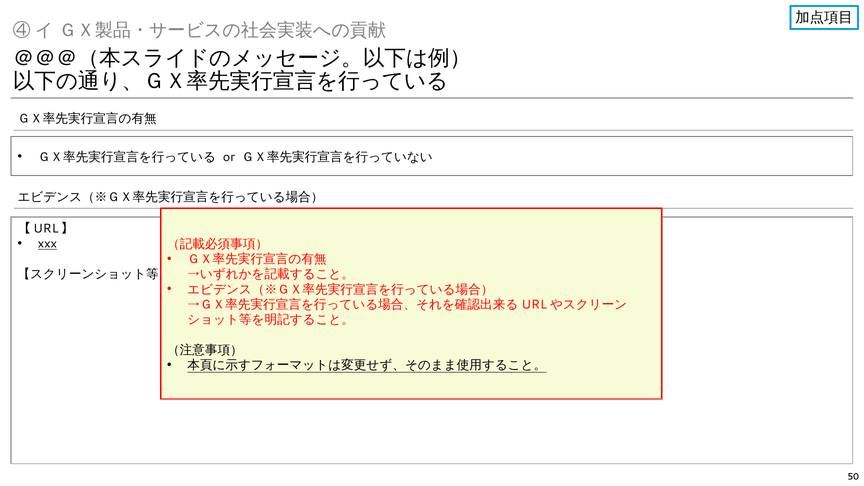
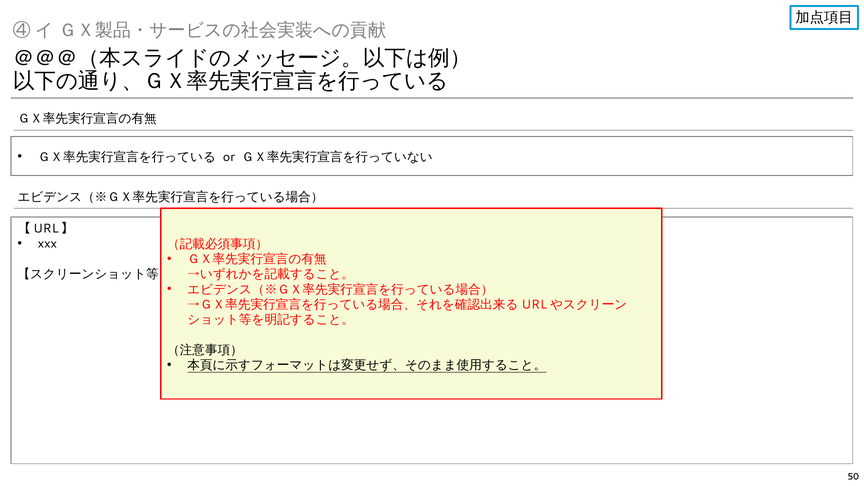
xxx underline: present -> none (47, 244)
